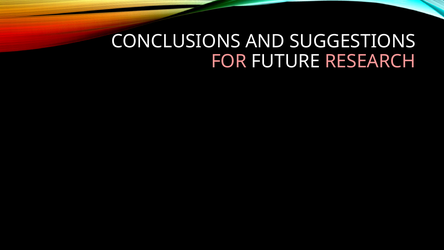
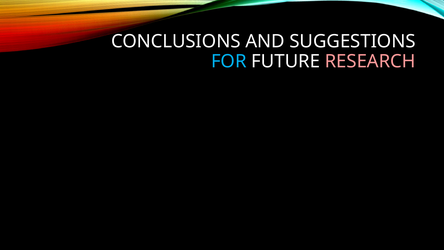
FOR colour: pink -> light blue (229, 61)
